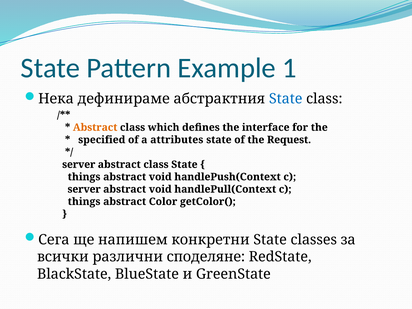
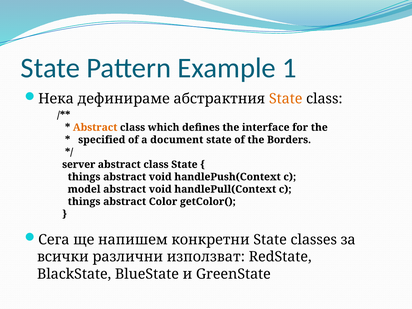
State colour: blue -> orange (286, 99)
attributes: attributes -> document (177, 140)
Request: Request -> Borders (289, 140)
server: server -> model (84, 189)
споделяне: споделяне -> използват (206, 257)
